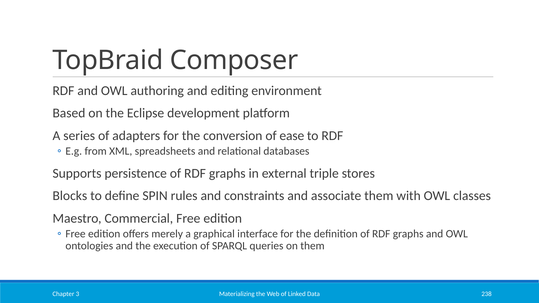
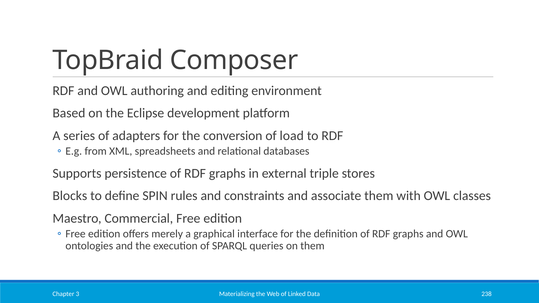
ease: ease -> load (292, 136)
